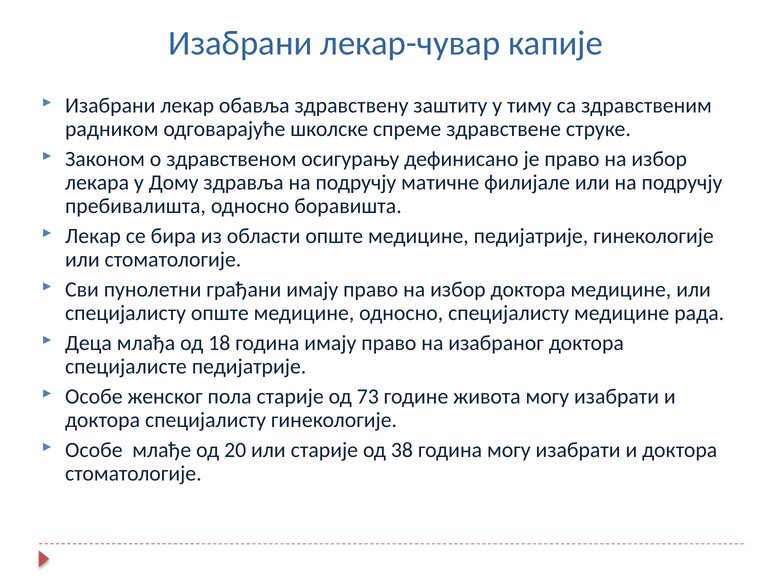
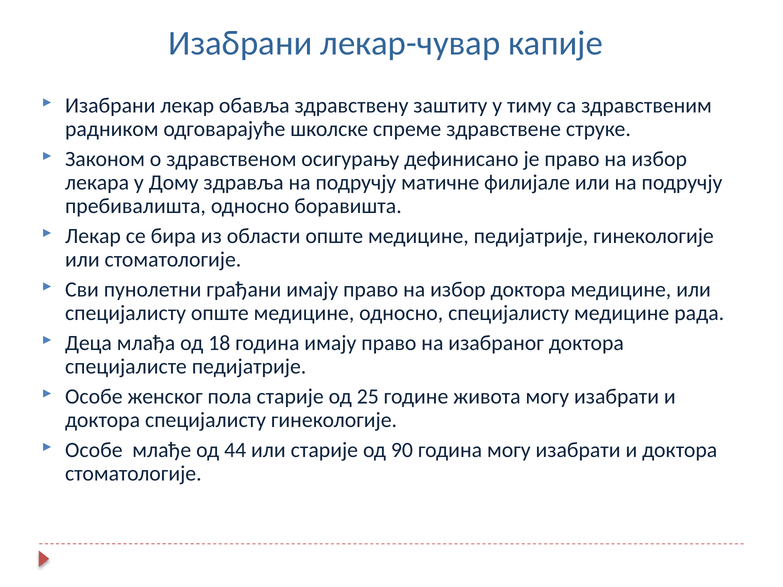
73: 73 -> 25 (368, 397)
20: 20 -> 44 (235, 450)
38: 38 -> 90 (402, 450)
